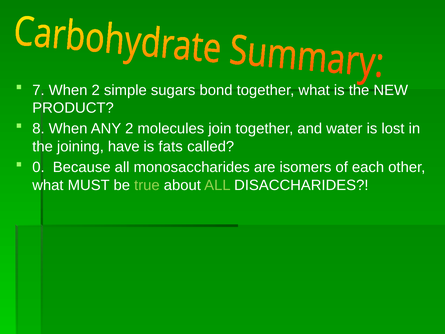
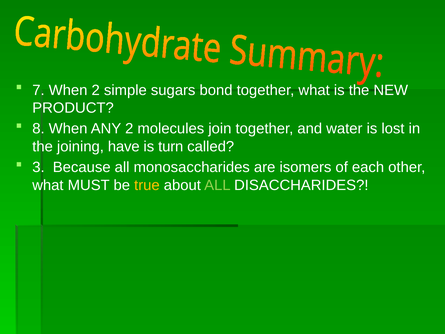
fats: fats -> turn (171, 146)
0: 0 -> 3 (38, 167)
true colour: light green -> yellow (147, 185)
